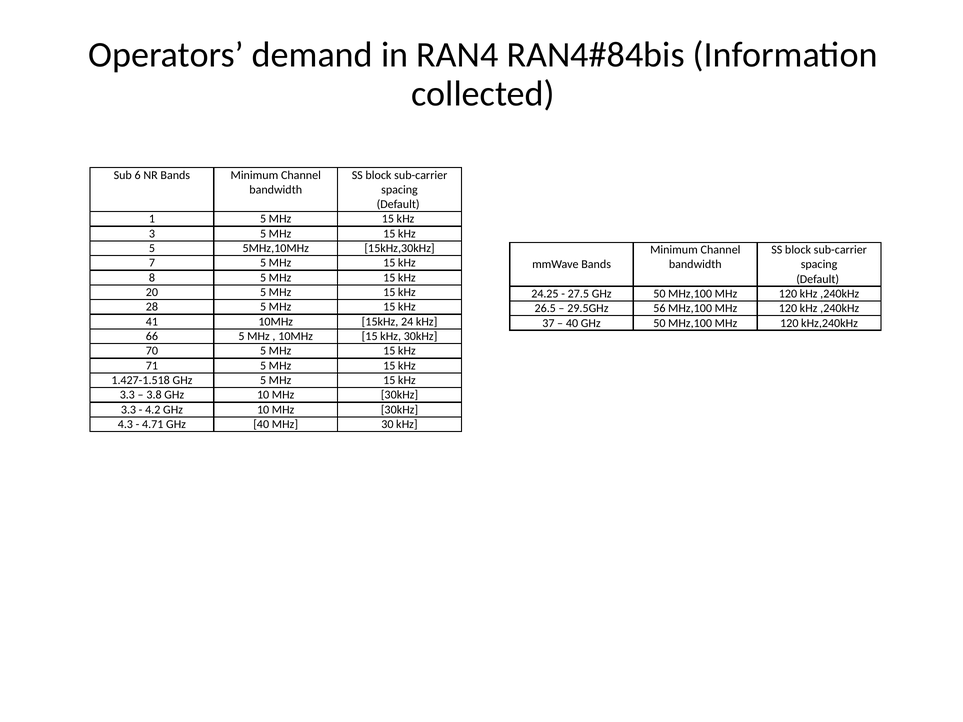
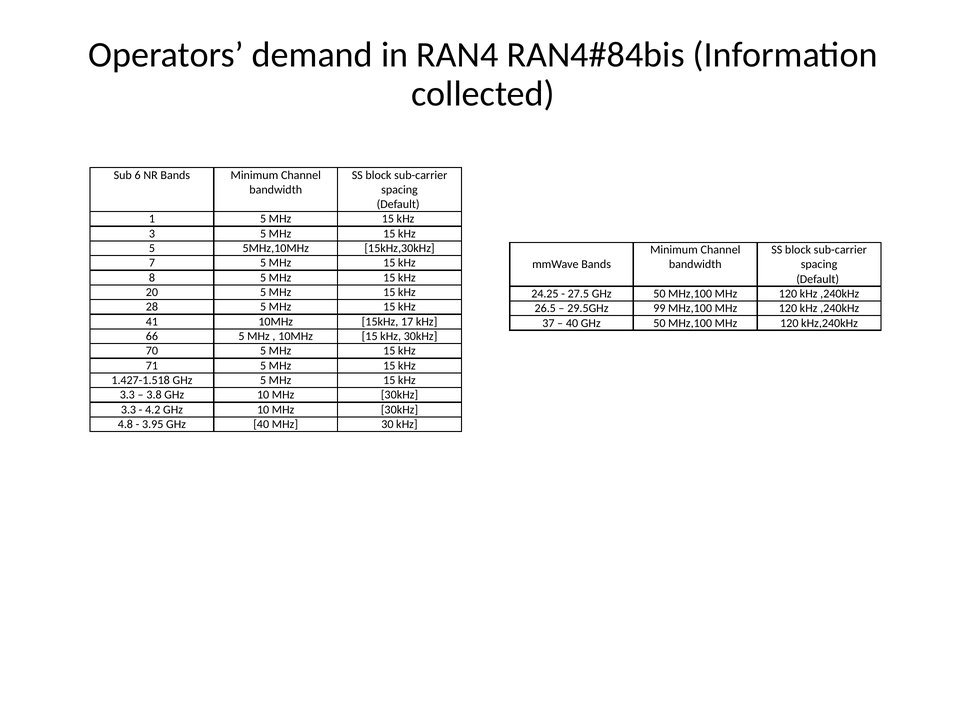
56: 56 -> 99 (659, 308)
24: 24 -> 17 (407, 322)
4.3: 4.3 -> 4.8 (125, 424)
4.71: 4.71 -> 3.95 (153, 424)
